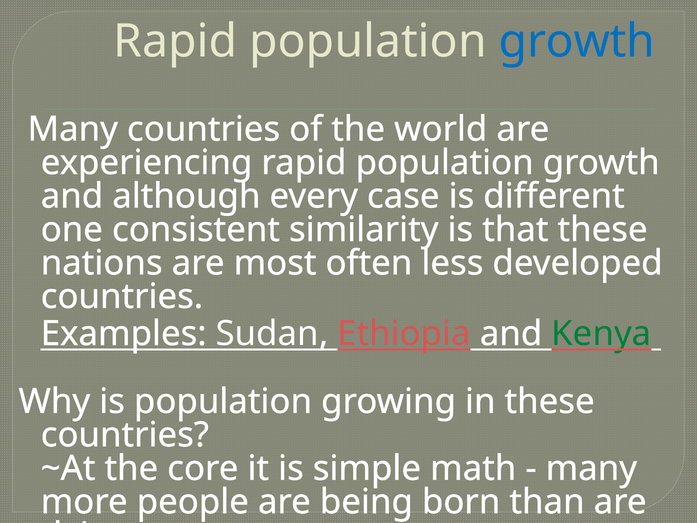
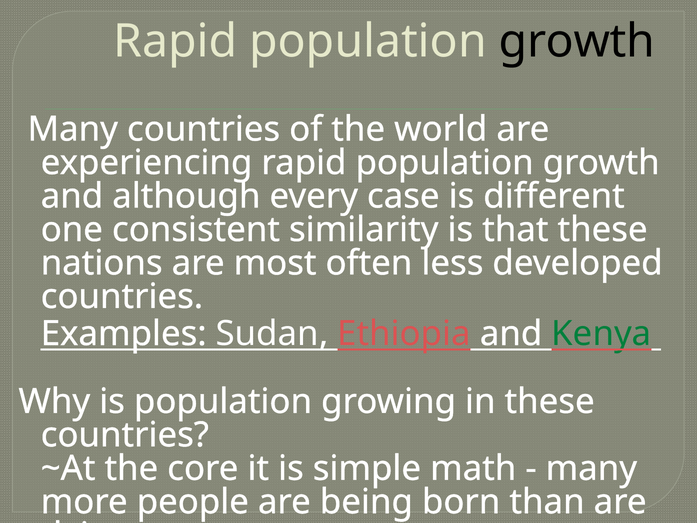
growth colour: blue -> black (577, 42)
